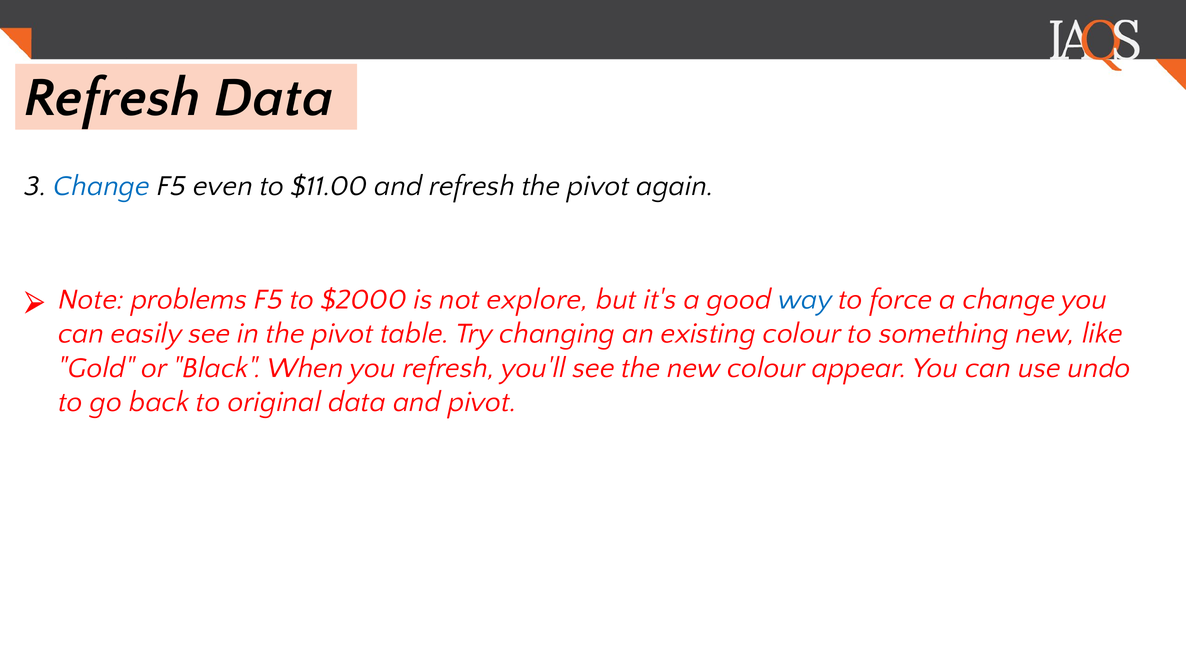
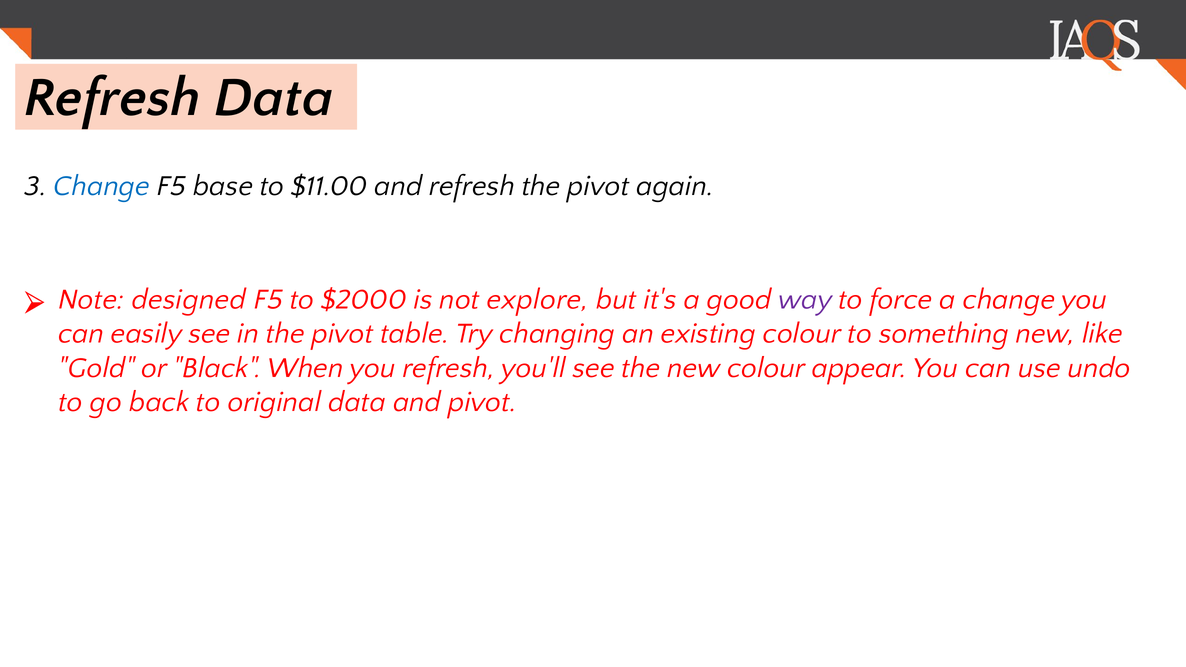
even: even -> base (223, 186)
problems: problems -> designed (189, 300)
way colour: blue -> purple (805, 300)
